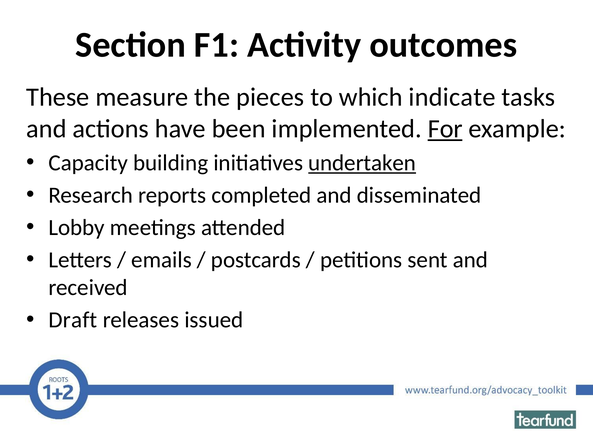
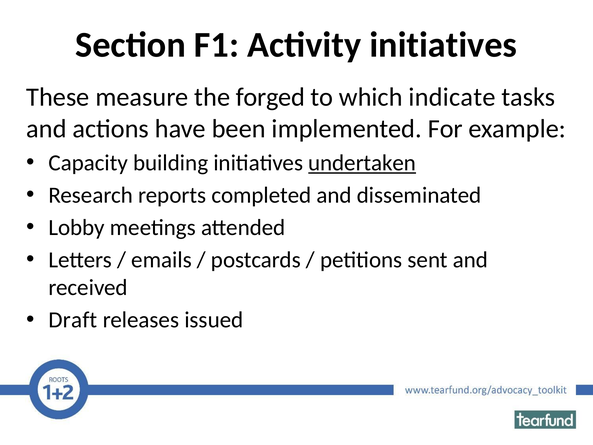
Activity outcomes: outcomes -> initiatives (443, 45)
pieces: pieces -> forged (270, 97)
For underline: present -> none (445, 129)
